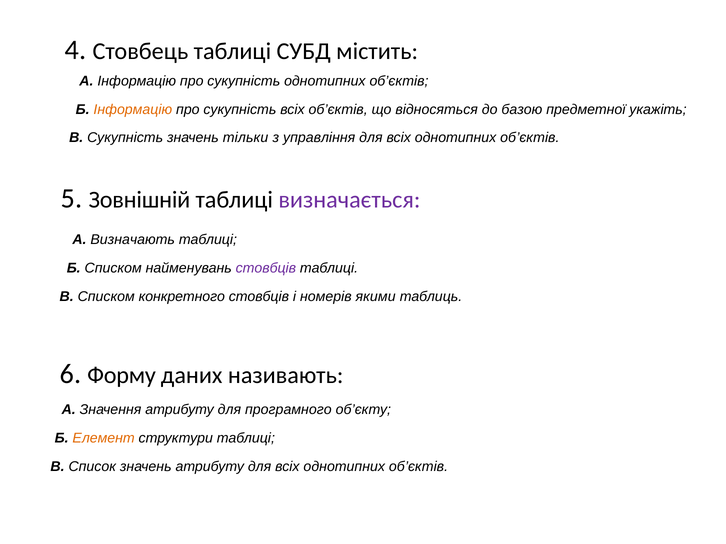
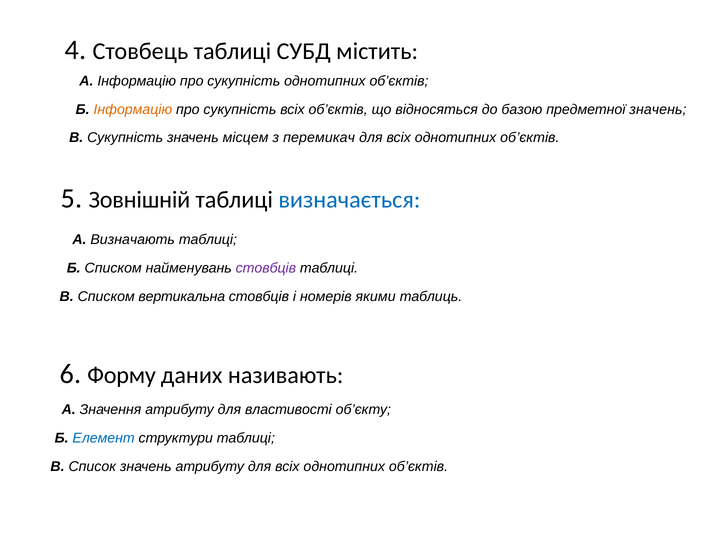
предметної укажіть: укажіть -> значень (658, 110)
тільки: тільки -> місцем (246, 138)
управління: управління -> перемикач (319, 138)
визначається colour: purple -> blue (349, 200)
конкретного: конкретного -> вертикальна (182, 297)
програмного: програмного -> властивості (288, 410)
Елемент colour: orange -> blue (104, 439)
